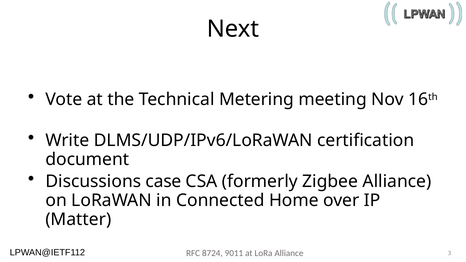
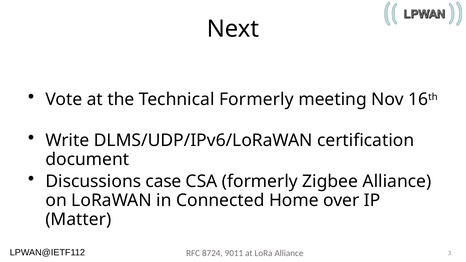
Technical Metering: Metering -> Formerly (256, 99)
